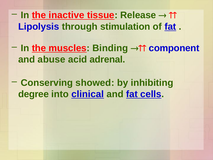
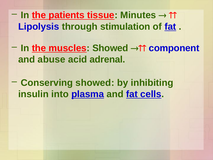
inactive: inactive -> patients (67, 15)
Release: Release -> Minutes (138, 15)
muscles Binding: Binding -> Showed (110, 48)
degree: degree -> insulin (33, 94)
clinical: clinical -> plasma (88, 94)
